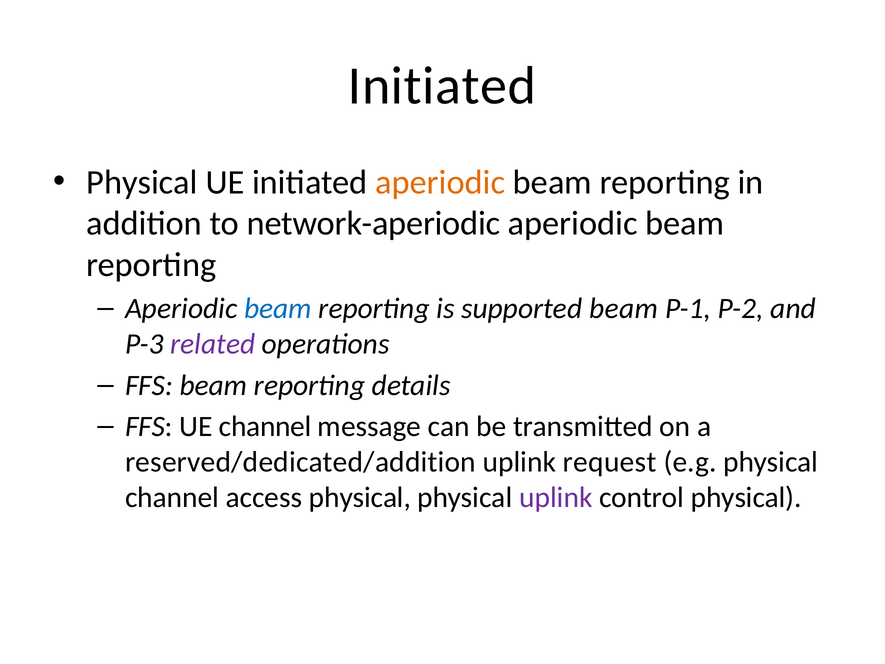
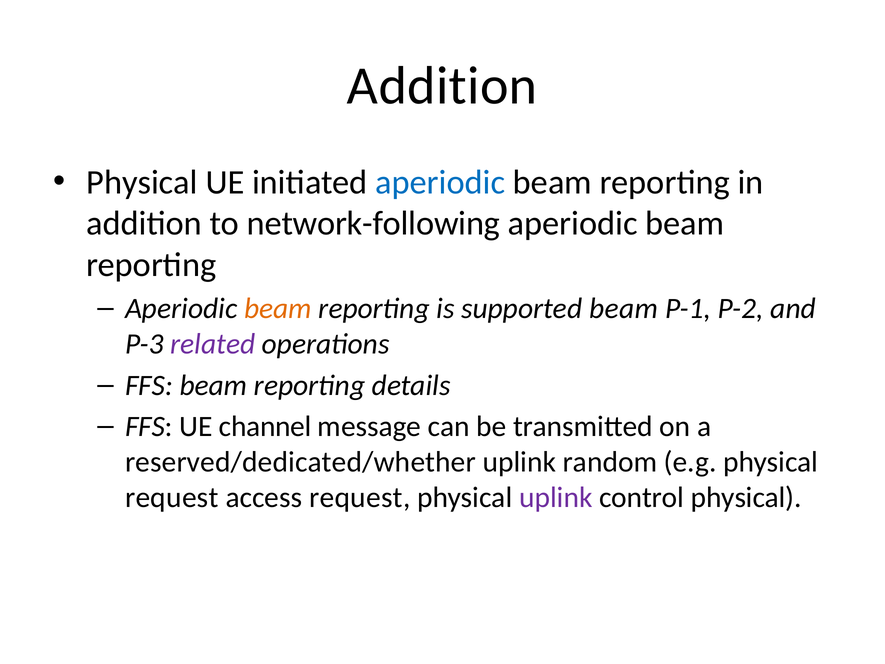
Initiated: Initiated -> Addition (442, 86)
aperiodic colour: orange -> blue (440, 182)
network-aperiodic: network-aperiodic -> network-following (373, 224)
beam colour: blue -> orange (278, 309)
reserved/dedicated/addition: reserved/dedicated/addition -> reserved/dedicated/whether (300, 462)
request: request -> random (610, 462)
channel: channel -> request (172, 497)
access physical: physical -> request (360, 497)
